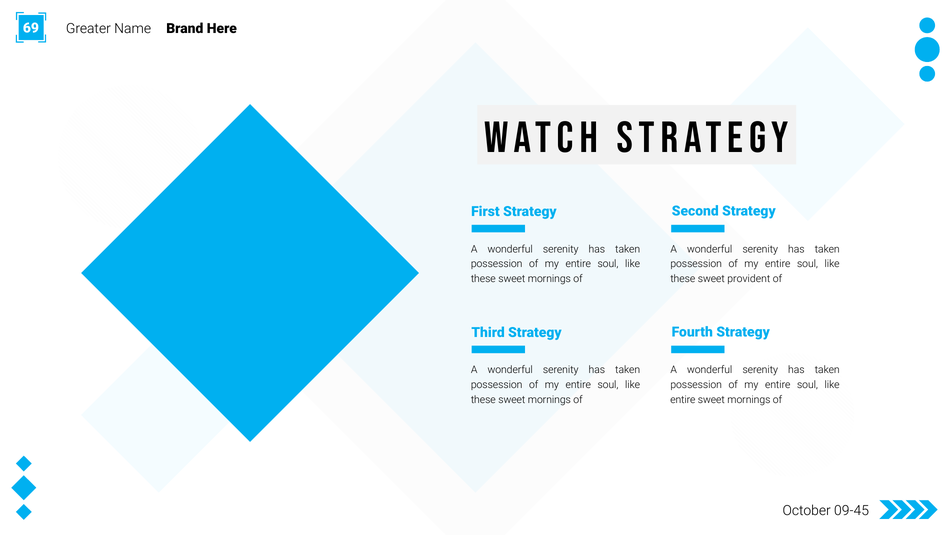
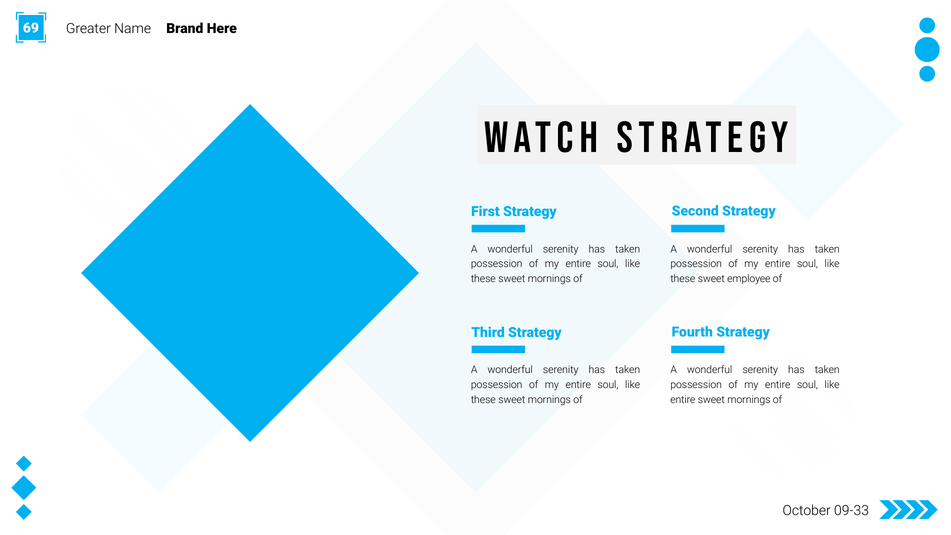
provident: provident -> employee (749, 279)
09-45: 09-45 -> 09-33 (852, 511)
